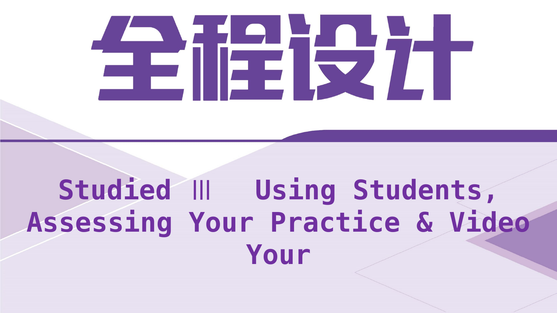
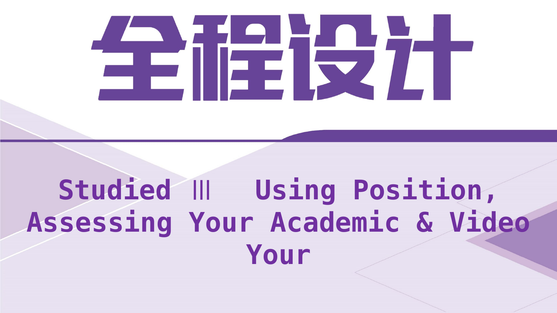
Students: Students -> Position (426, 191)
Practice: Practice -> Academic (335, 223)
